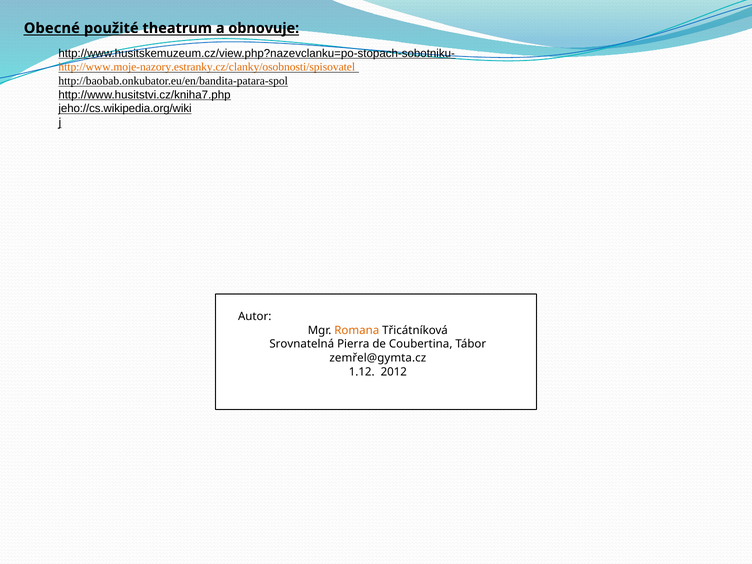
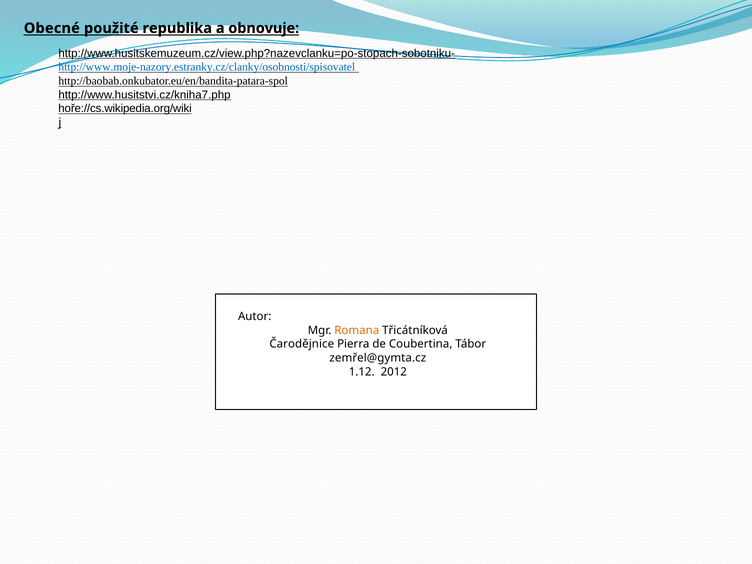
theatrum: theatrum -> republika (177, 28)
http://www.moje-nazory.estranky.cz/clanky/osobnosti/spisovatel colour: orange -> blue (207, 67)
jeho://cs.wikipedia.org/wiki: jeho://cs.wikipedia.org/wiki -> hoře://cs.wikipedia.org/wiki (125, 109)
Srovnatelná: Srovnatelná -> Čarodějnice (302, 344)
